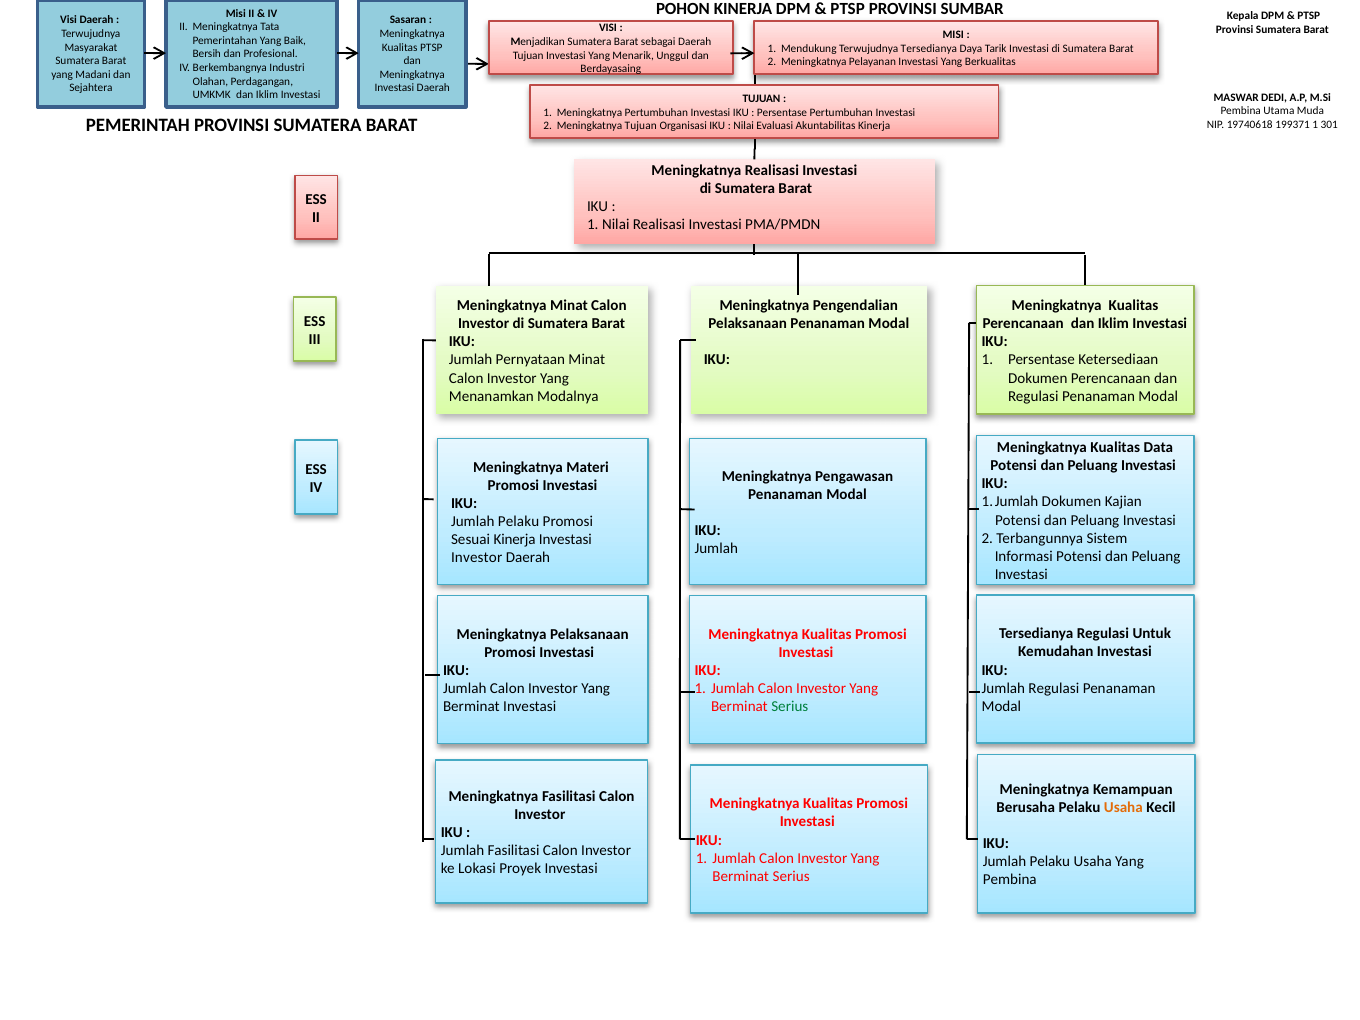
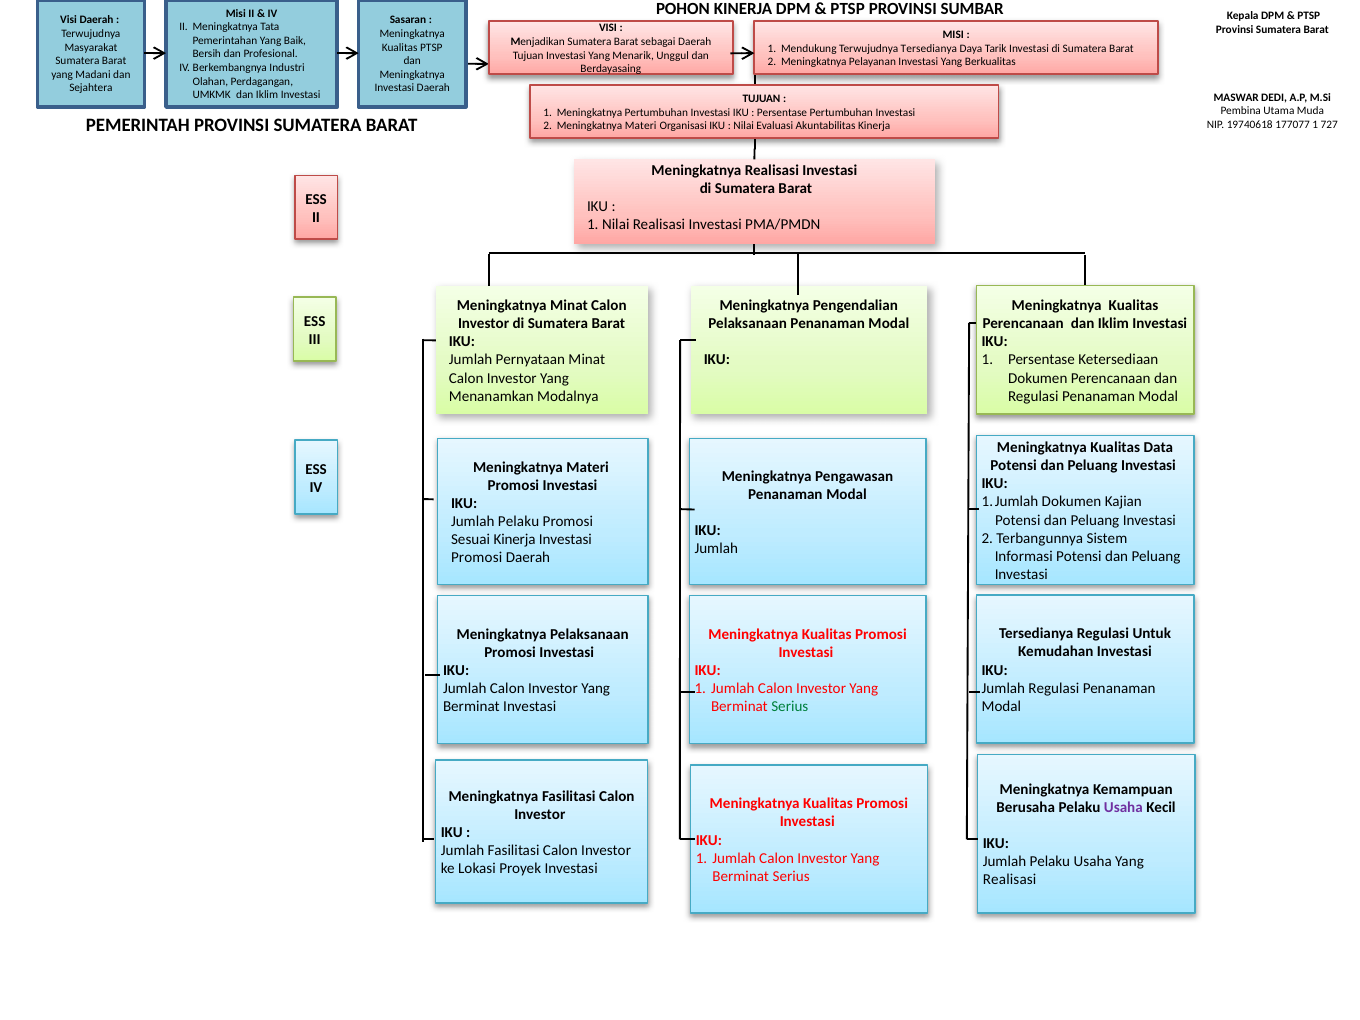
199371: 199371 -> 177077 (1293, 125)
301: 301 -> 727 (1329, 125)
2 Meningkatnya Tujuan: Tujuan -> Materi (641, 126)
Investor: Investor -> Promosi (477, 558)
Usaha colour: orange -> purple (1123, 808)
Pembina: Pembina -> Realisasi (1010, 880)
